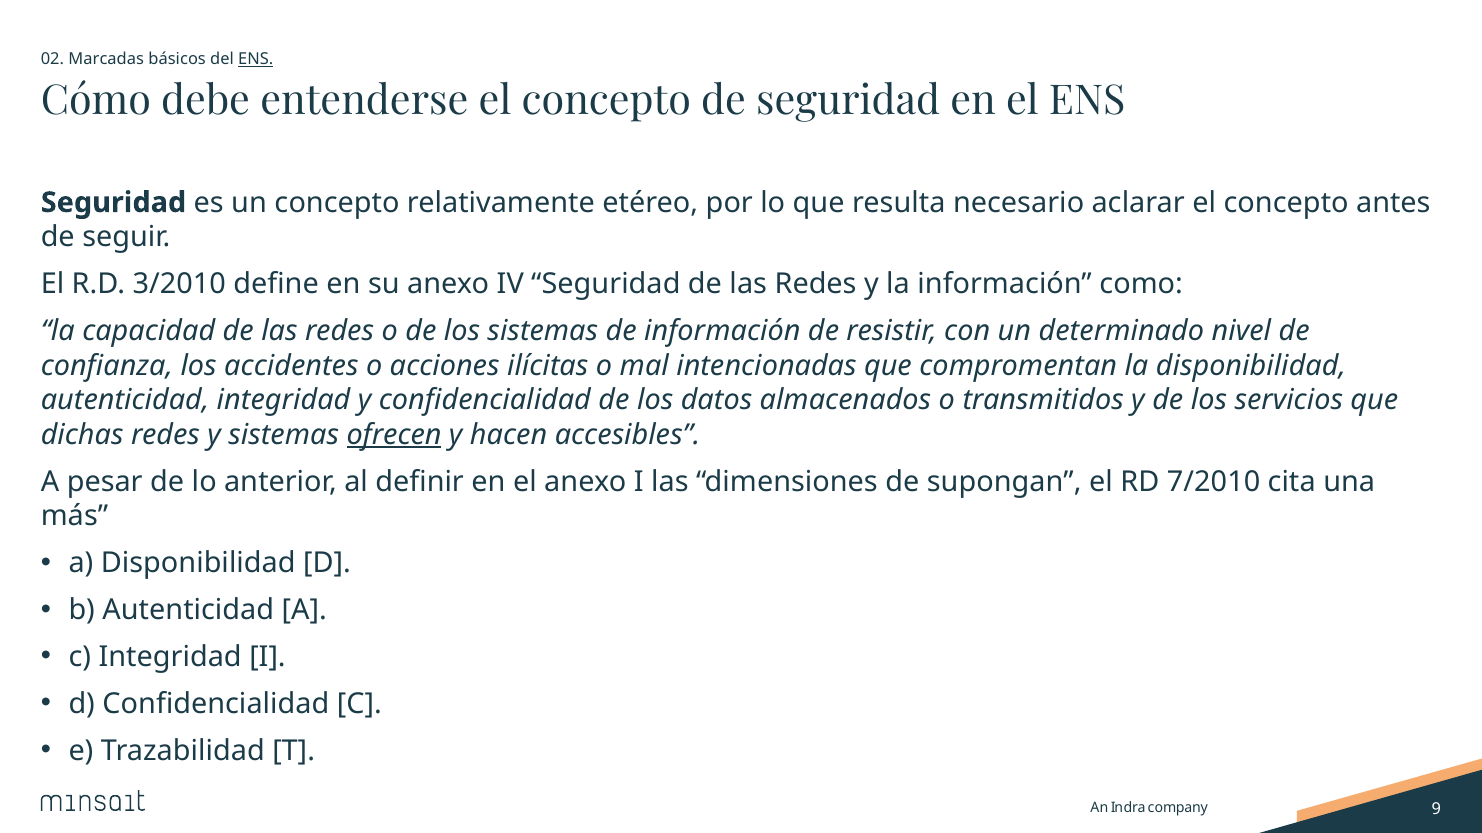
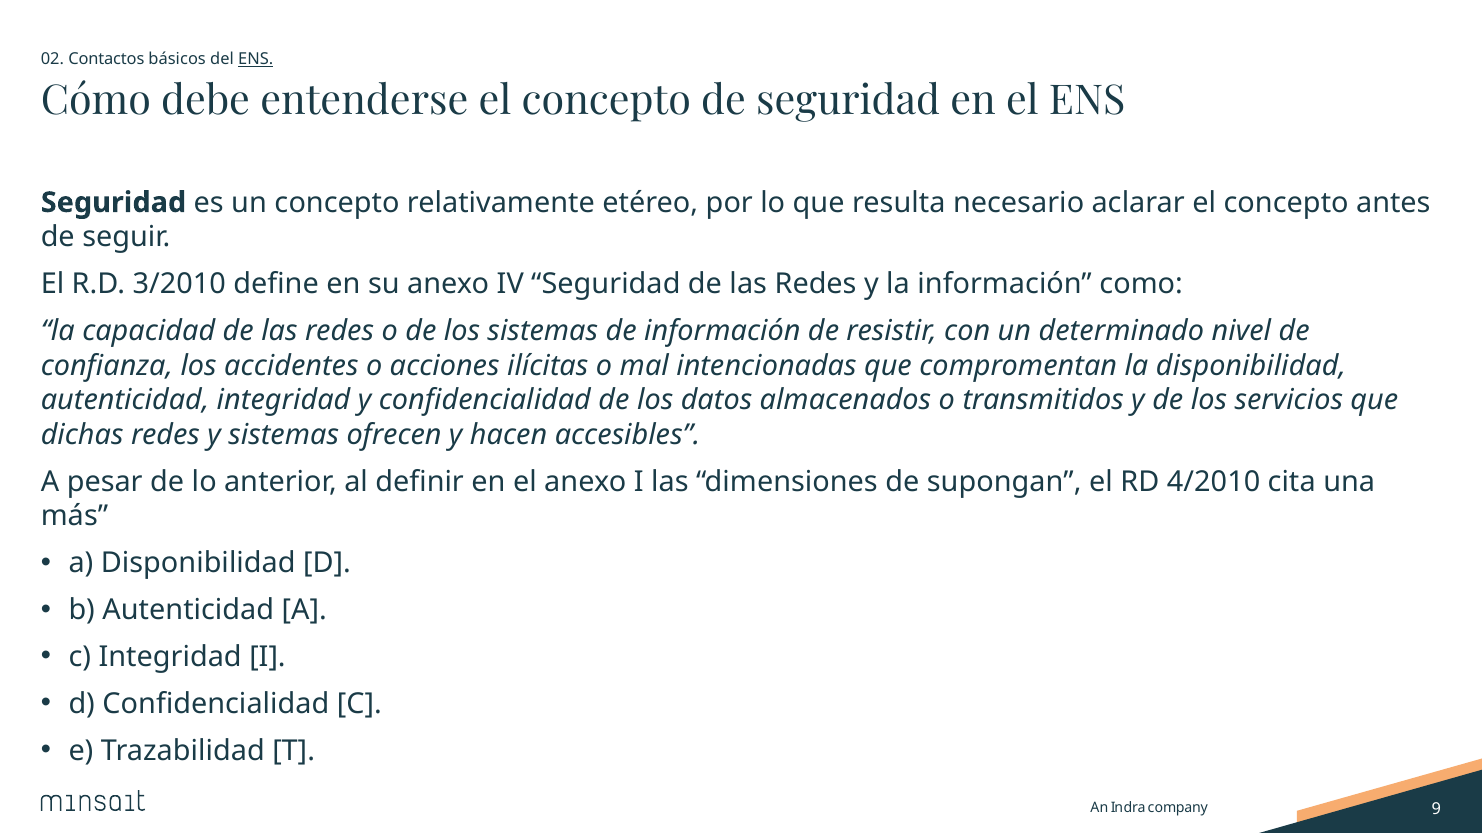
Marcadas: Marcadas -> Contactos (106, 59)
ofrecen underline: present -> none (394, 435)
7/2010: 7/2010 -> 4/2010 (1214, 482)
